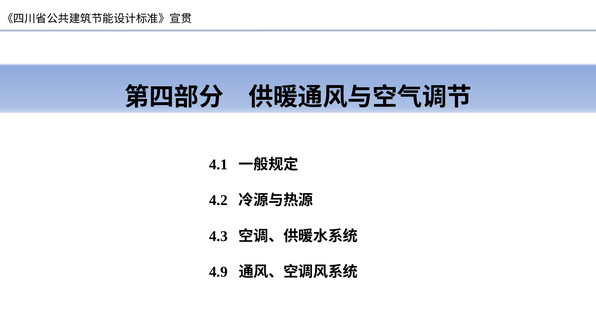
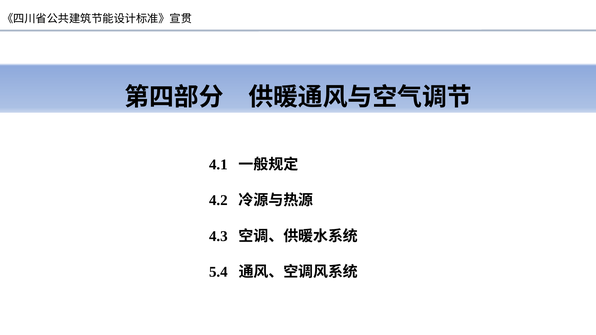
4.9: 4.9 -> 5.4 (218, 272)
